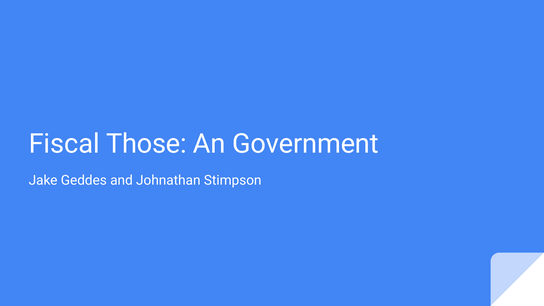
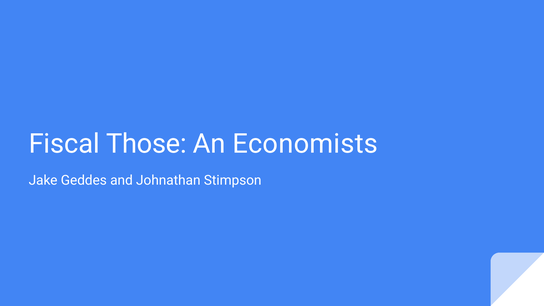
Government: Government -> Economists (305, 144)
